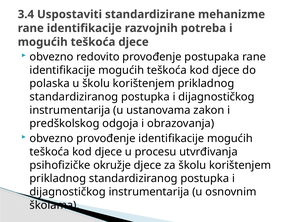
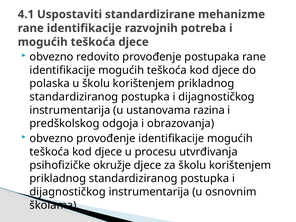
3.4: 3.4 -> 4.1 (26, 14)
zakon: zakon -> razina (209, 110)
